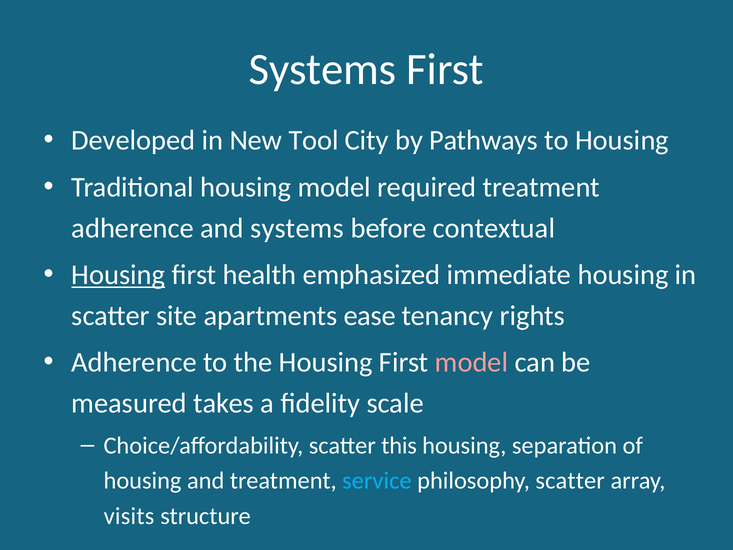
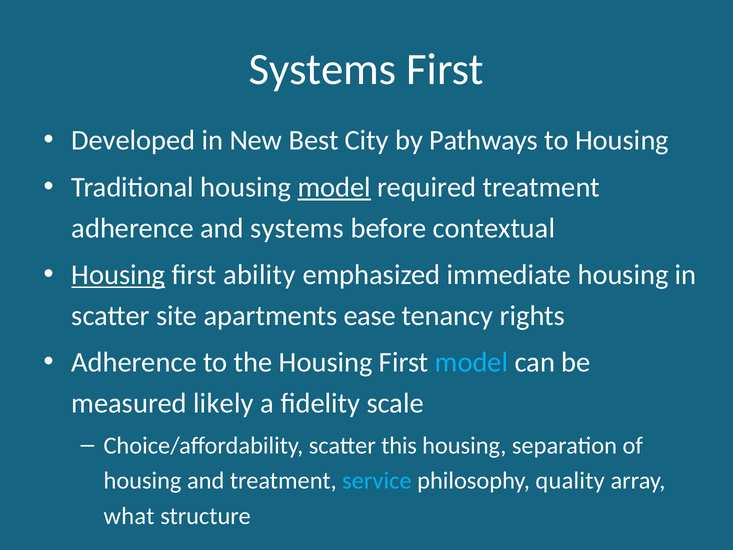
Tool: Tool -> Best (314, 140)
model underline: none -> present (334, 187)
health: health -> ability (259, 275)
model colour: pink -> light blue (471, 362)
takes: takes -> likely (223, 403)
philosophy scatter: scatter -> quality (570, 481)
visits: visits -> what (129, 516)
